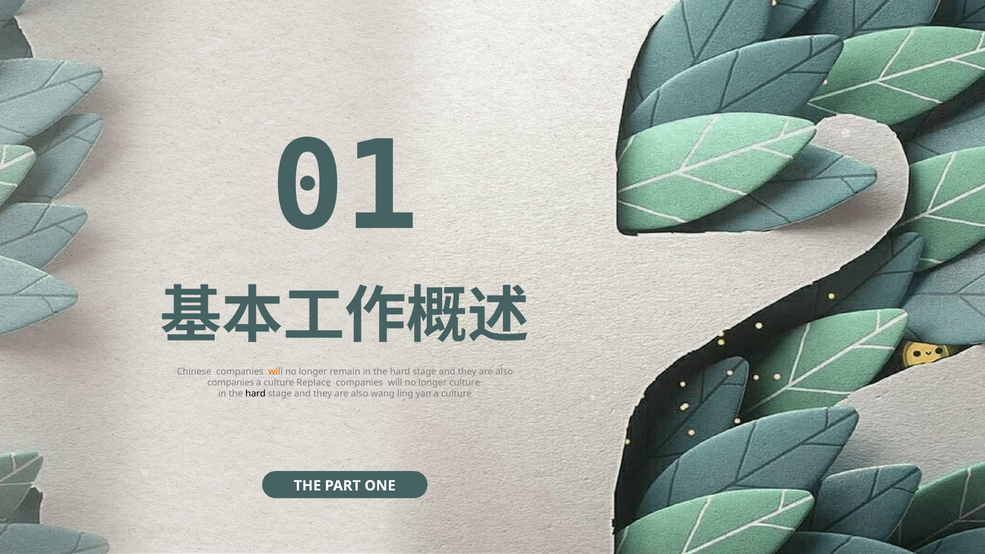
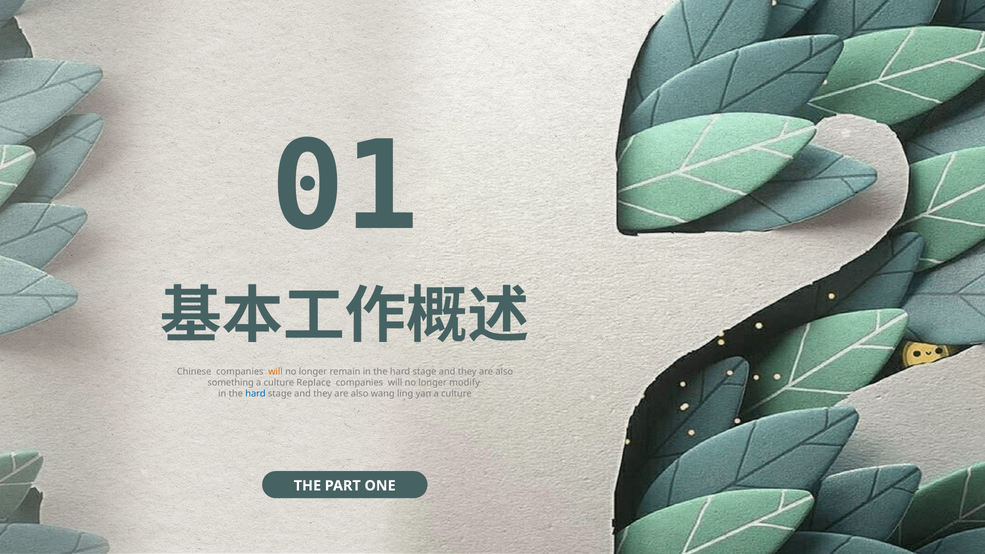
companies: companies -> something (231, 383)
longer culture: culture -> modify (465, 383)
hard colour: black -> blue (256, 394)
